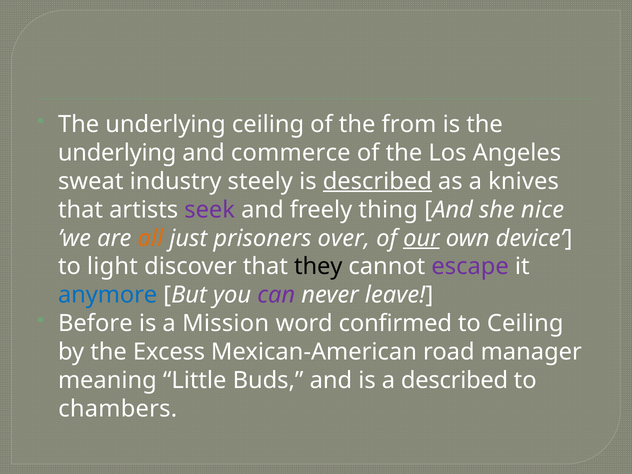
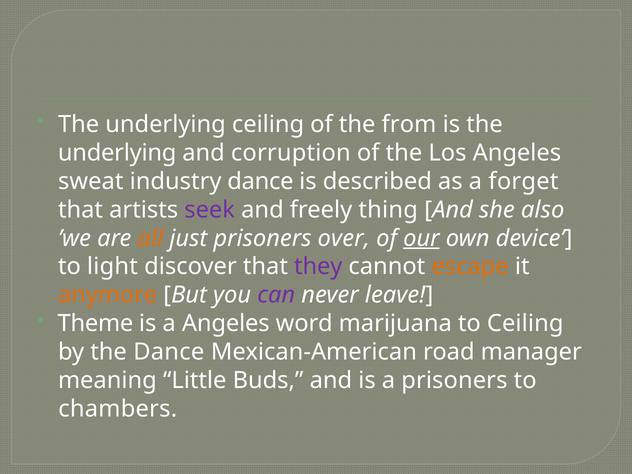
commerce: commerce -> corruption (291, 153)
industry steely: steely -> dance (260, 181)
described underline: present -> none (377, 181)
knives: knives -> forget (523, 181)
nice: nice -> also (543, 210)
they colour: black -> purple (318, 267)
escape colour: purple -> orange (470, 267)
anymore colour: blue -> orange (108, 295)
Before: Before -> Theme (95, 324)
a Mission: Mission -> Angeles (226, 324)
confirmed: confirmed -> marijuana (395, 324)
the Excess: Excess -> Dance (169, 352)
a described: described -> prisoners (454, 381)
